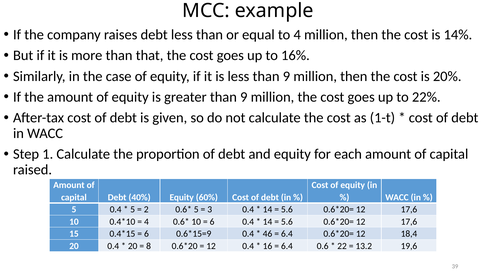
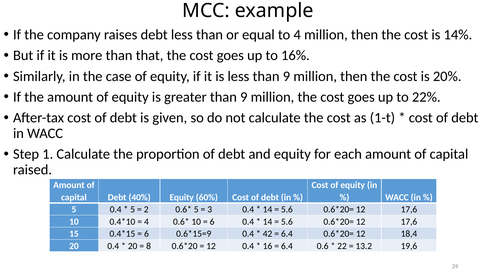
46: 46 -> 42 (268, 234)
